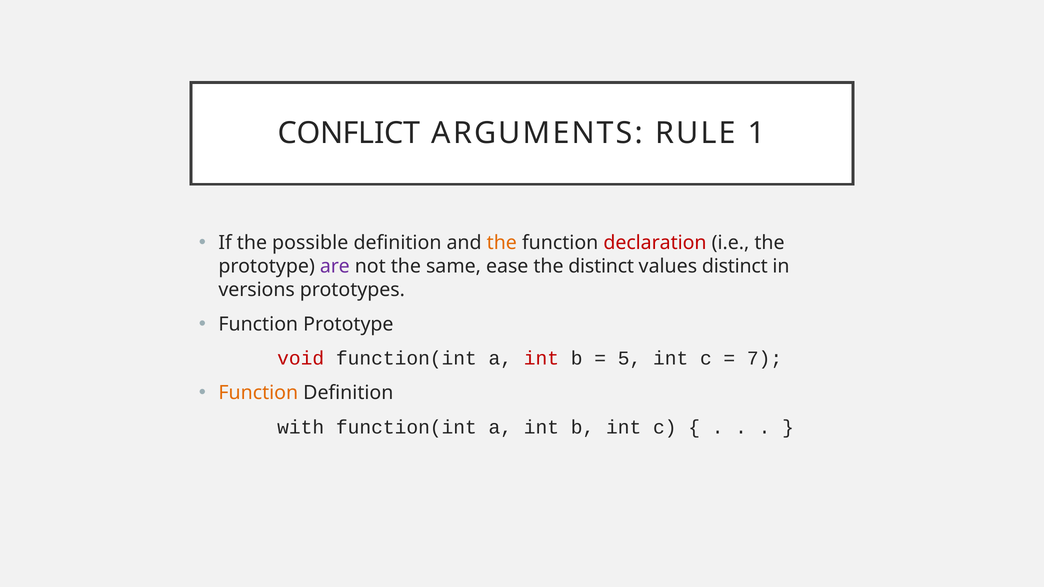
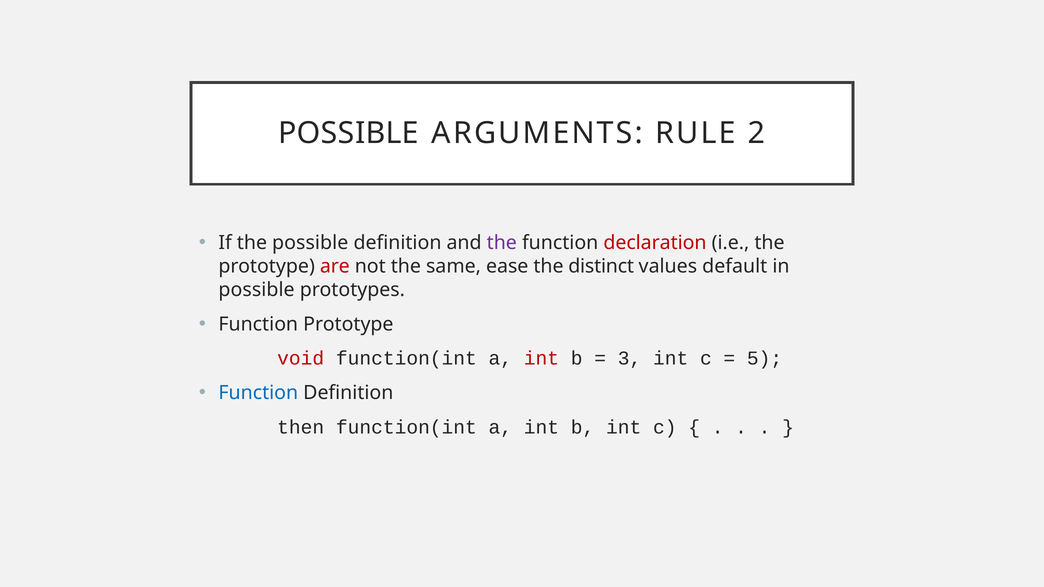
CONFLICT: CONFLICT -> POSSIBLE (349, 133)
1: 1 -> 2 (757, 133)
the colour: orange -> purple (502, 243)
are colour: purple -> red (335, 266)
values distinct: distinct -> default (735, 266)
versions: versions -> possible (257, 290)
5: 5 -> 3 (630, 359)
7: 7 -> 5 (765, 359)
Function colour: orange -> blue (258, 393)
with: with -> then (301, 427)
